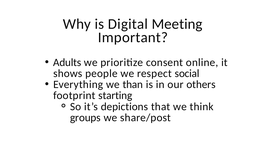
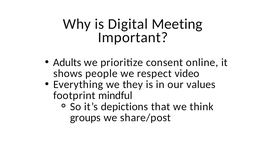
social: social -> video (187, 73)
than: than -> they (133, 84)
others: others -> values (201, 84)
starting: starting -> mindful (115, 95)
